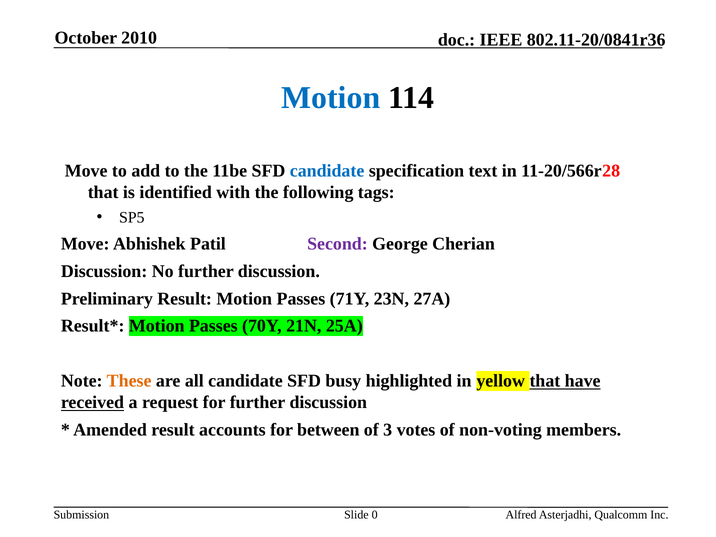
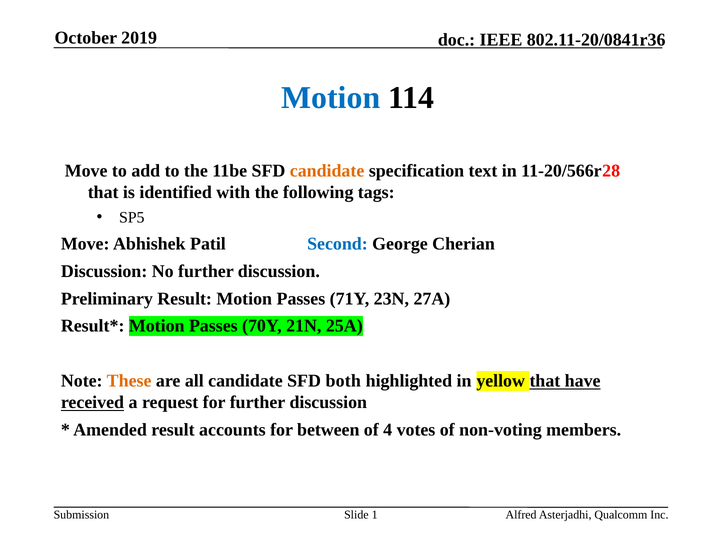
2010: 2010 -> 2019 (139, 38)
candidate colour: blue -> orange (327, 171)
Second colour: purple -> blue (337, 244)
busy: busy -> both (343, 381)
3: 3 -> 4 (388, 430)
0: 0 -> 1 (375, 515)
